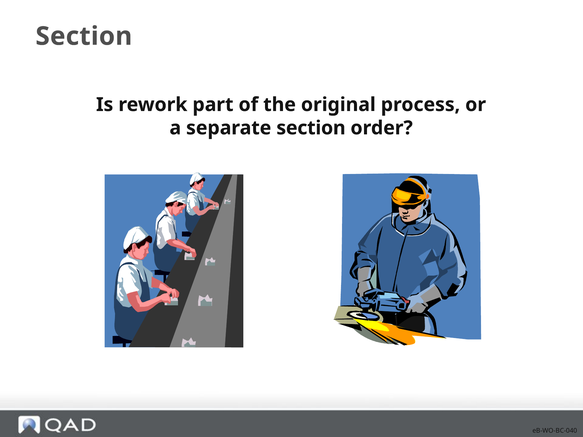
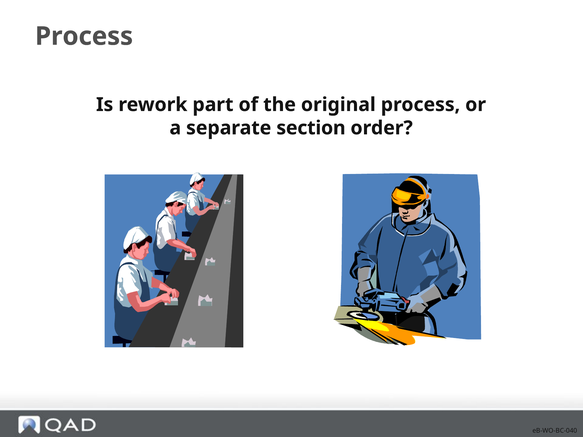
Section: Section -> Process (84, 36)
